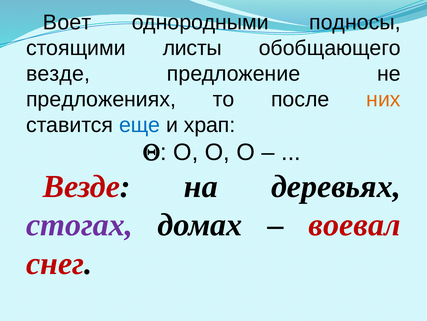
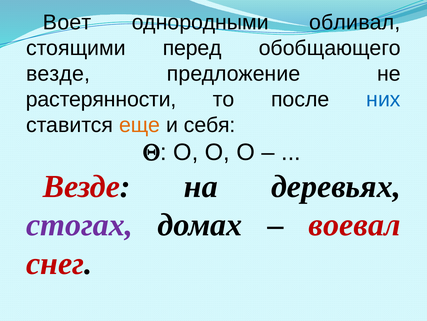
подносы: подносы -> обливал (355, 22)
листы: листы -> перед (192, 48)
предложениях: предложениях -> растерянности (101, 99)
них colour: orange -> blue (383, 99)
еще colour: blue -> orange (140, 125)
храп: храп -> себя (210, 125)
